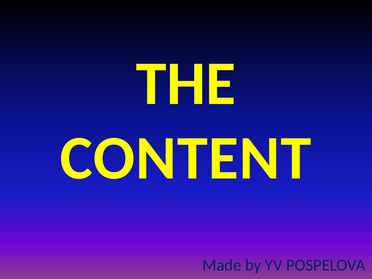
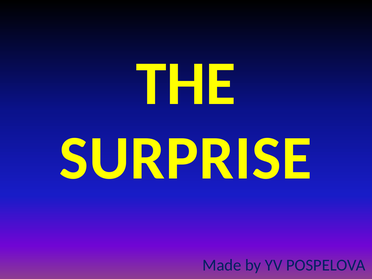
CONTENT: CONTENT -> SURPRISE (186, 158)
